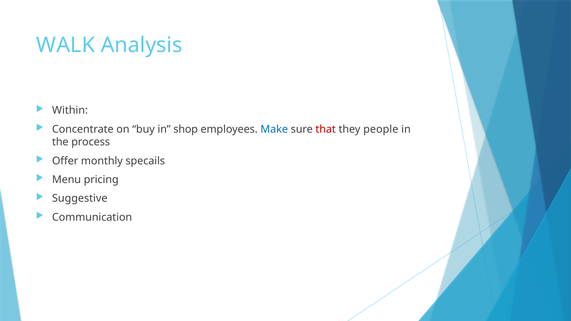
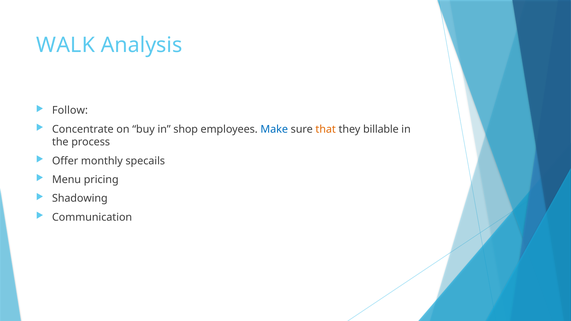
Within: Within -> Follow (70, 111)
that colour: red -> orange (326, 129)
people: people -> billable (381, 129)
Suggestive: Suggestive -> Shadowing (80, 199)
